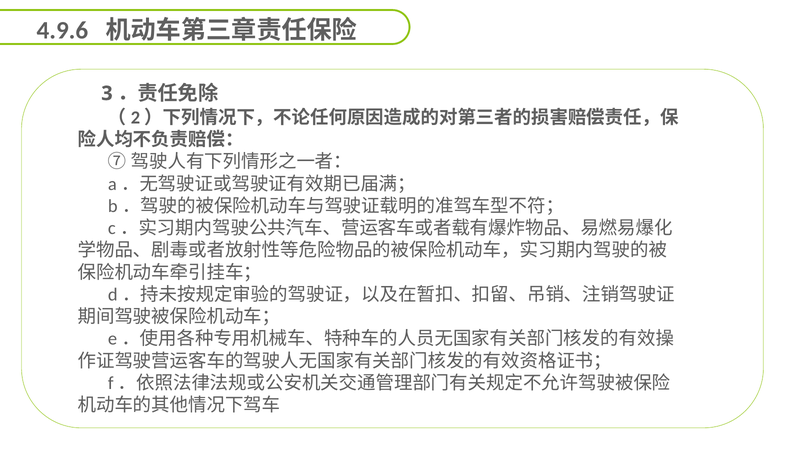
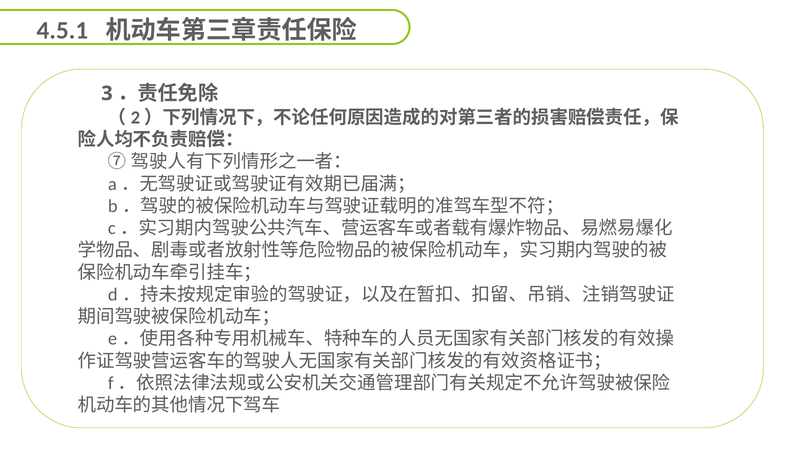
4.9.6: 4.9.6 -> 4.5.1 (62, 31)
